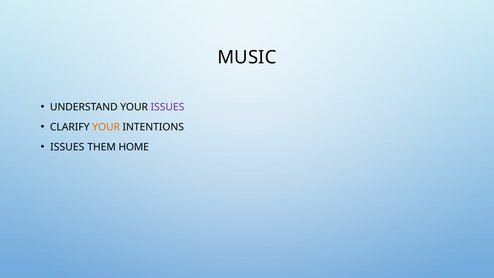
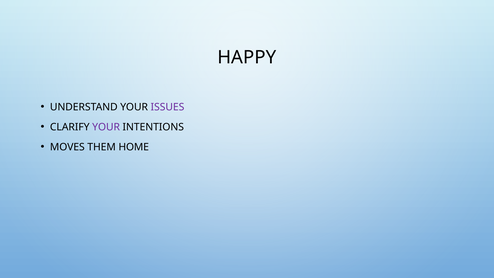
MUSIC: MUSIC -> HAPPY (247, 57)
YOUR colour: orange -> purple (106, 127)
ISSUES: ISSUES -> MOVES (67, 147)
